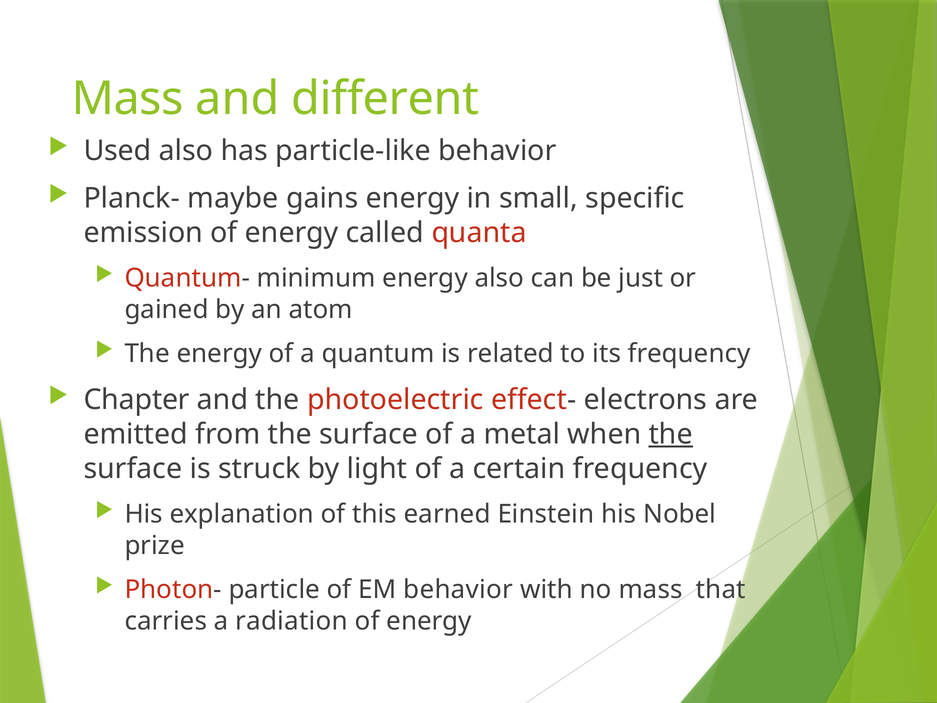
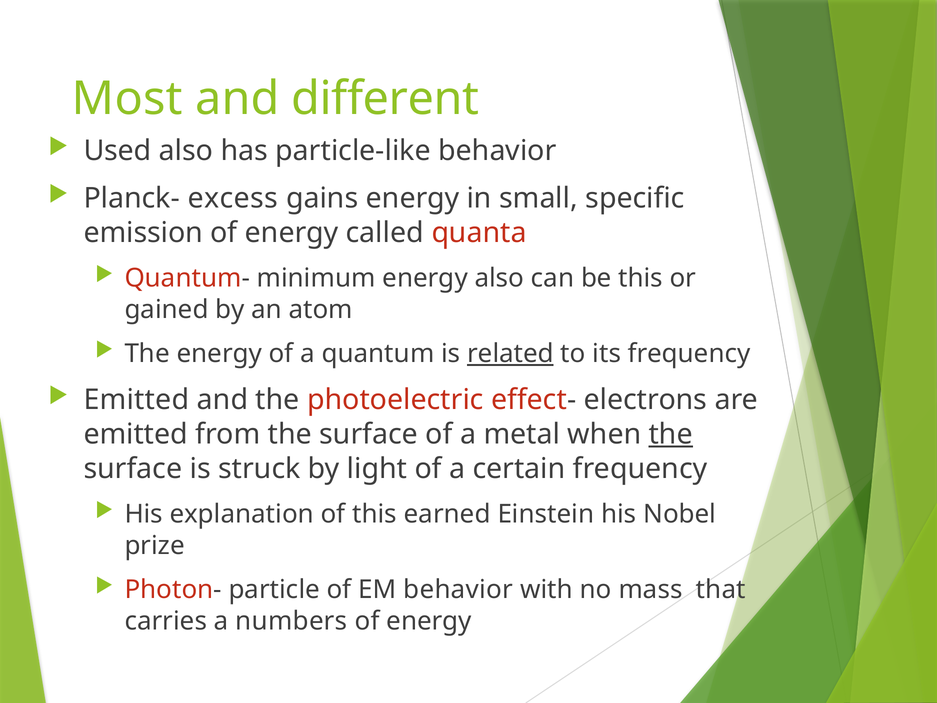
Mass: Mass -> Most (127, 99)
maybe: maybe -> excess (233, 198)
be just: just -> this (641, 278)
related underline: none -> present (510, 354)
Chapter: Chapter -> Emitted (136, 400)
radiation: radiation -> numbers (291, 621)
